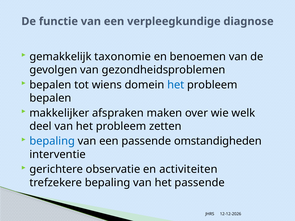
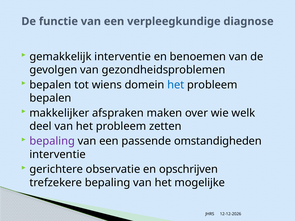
gemakkelijk taxonomie: taxonomie -> interventie (123, 57)
bepaling colour: blue -> purple (52, 141)
activiteiten: activiteiten -> opschrijven (188, 170)
het passende: passende -> mogelijke (200, 183)
